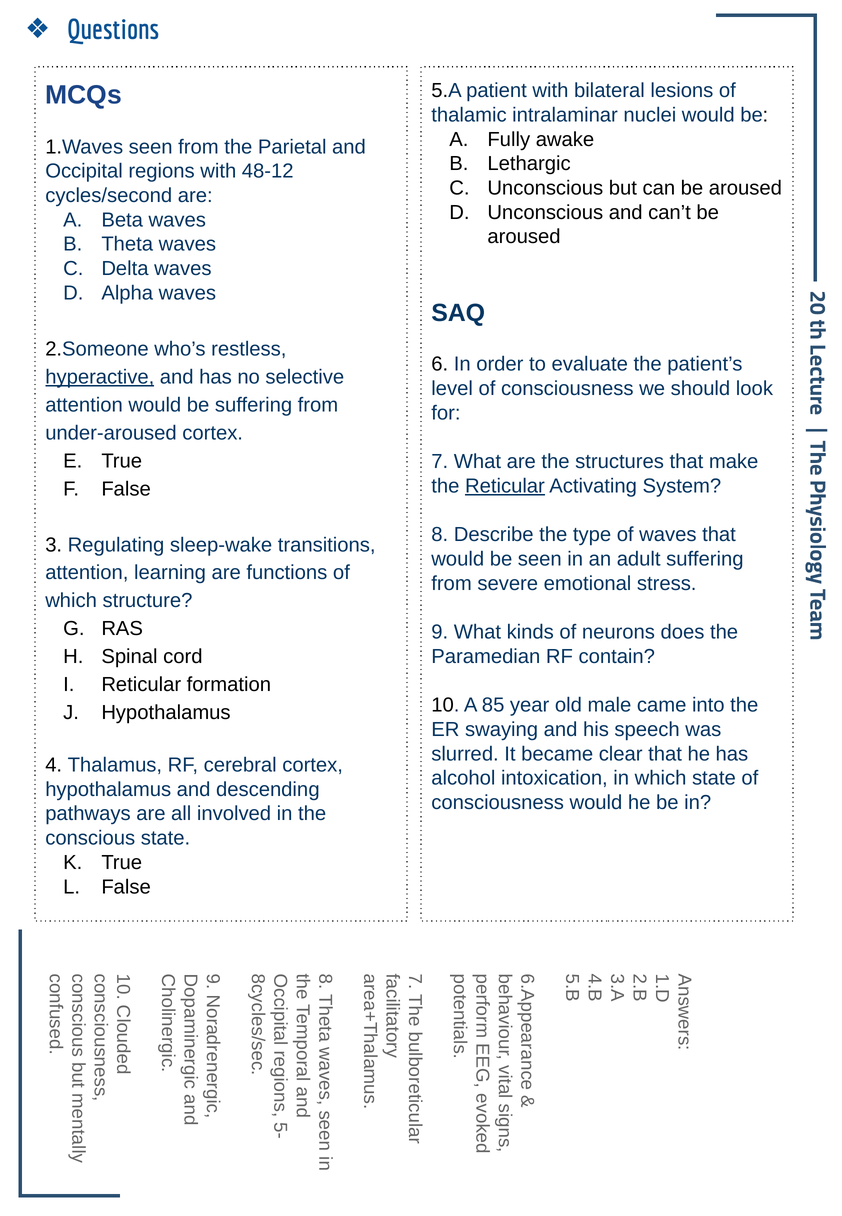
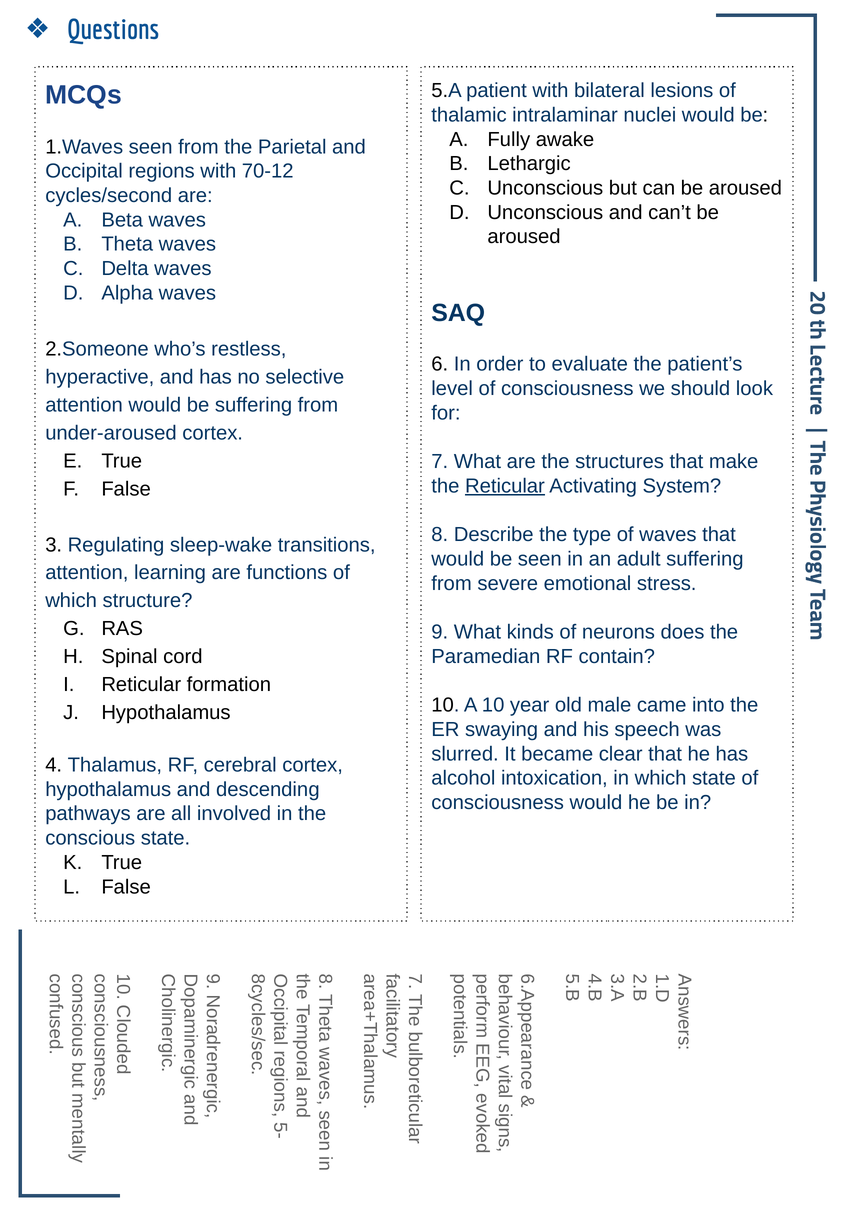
48-12: 48-12 -> 70-12 (268, 171)
hyperactive underline: present -> none (100, 377)
A 85: 85 -> 10 (493, 705)
